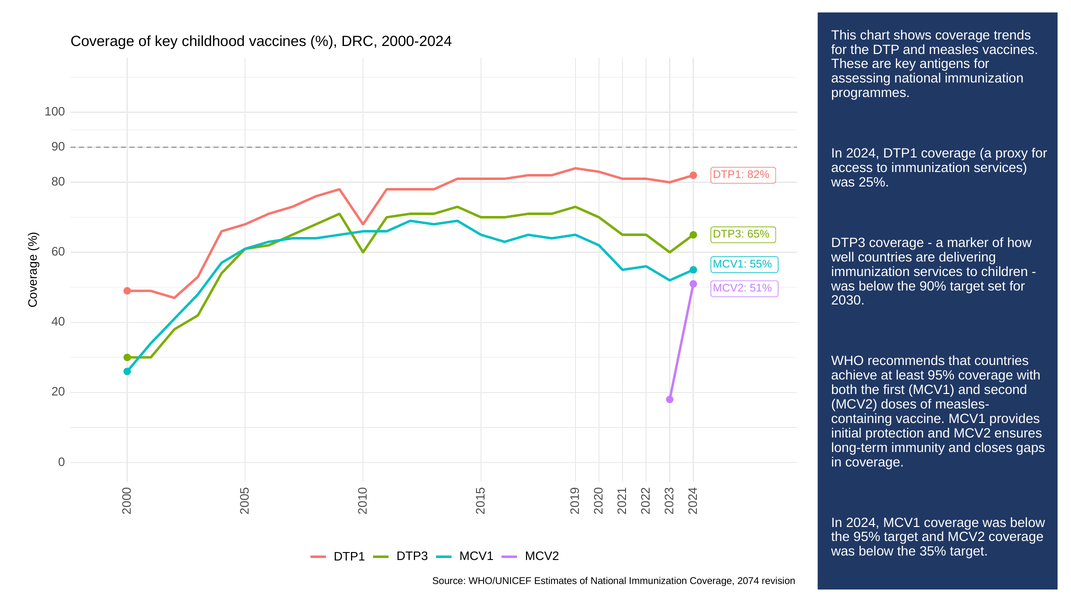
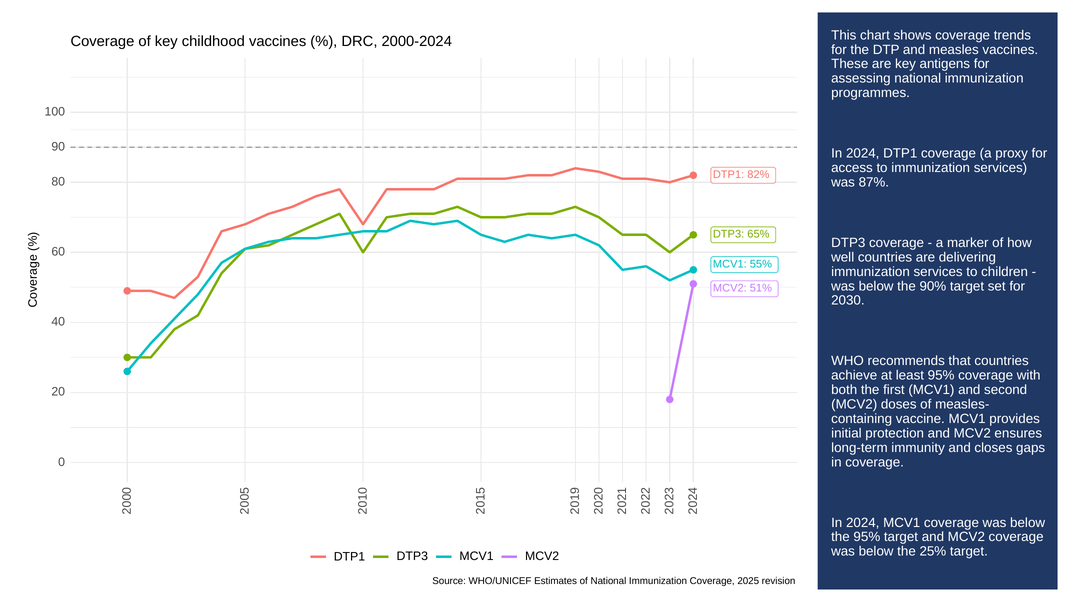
25%: 25% -> 87% (874, 182)
35%: 35% -> 25% (933, 552)
2074: 2074 -> 2025 (748, 581)
